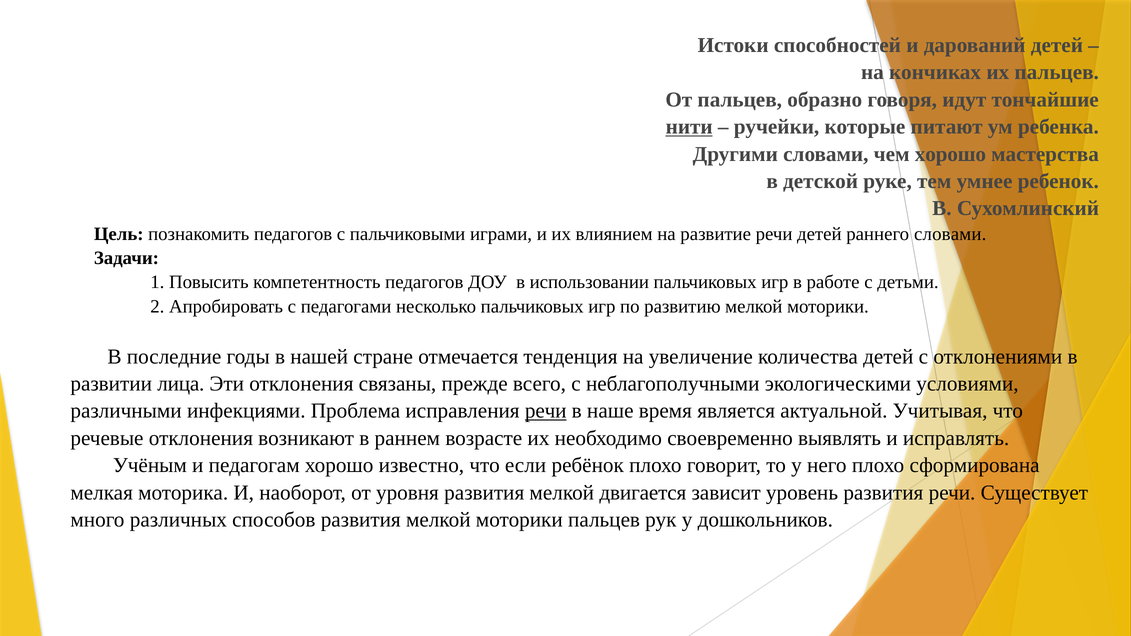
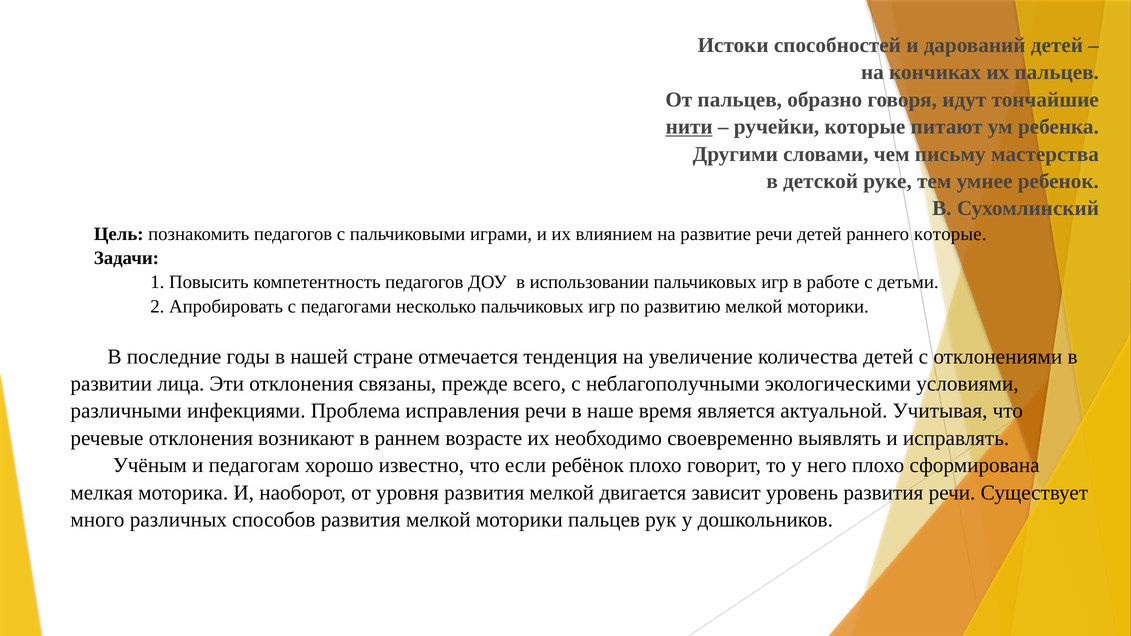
чем хорошо: хорошо -> письму (950, 154)
раннего словами: словами -> которые (950, 234)
речи underline: present -> none (546, 411)
